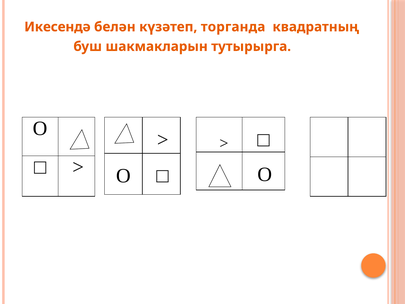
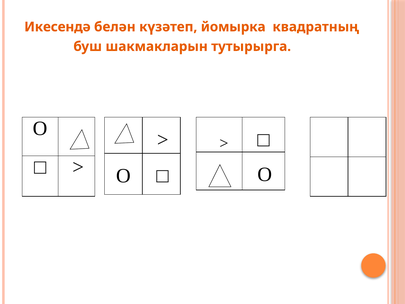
торганда: торганда -> йомырка (233, 27)
